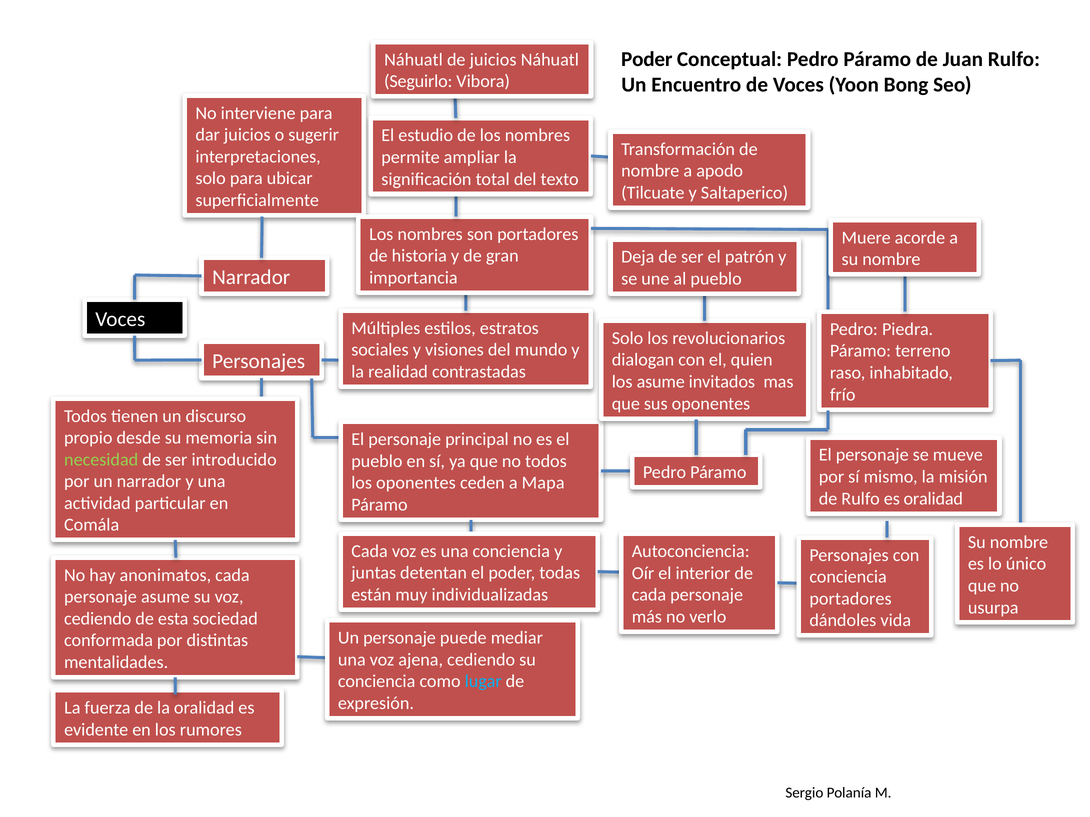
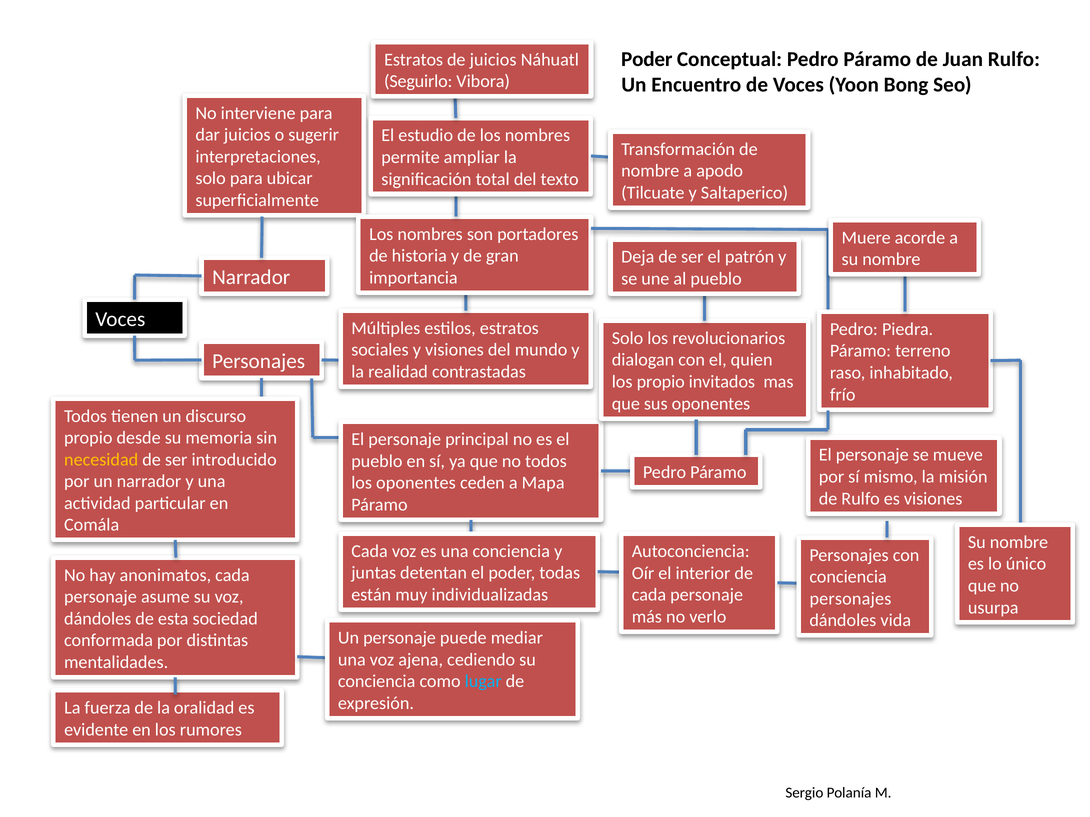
Náhuatl: Náhuatl -> Estratos (414, 60)
los asume: asume -> propio (661, 382)
necesidad colour: light green -> yellow (101, 460)
es oralidad: oralidad -> visiones (933, 499)
portadores: portadores -> personajes (850, 599)
cediendo: cediendo -> dándoles (98, 619)
